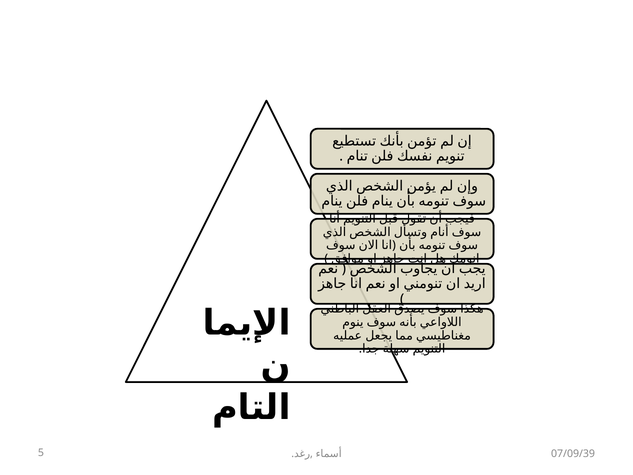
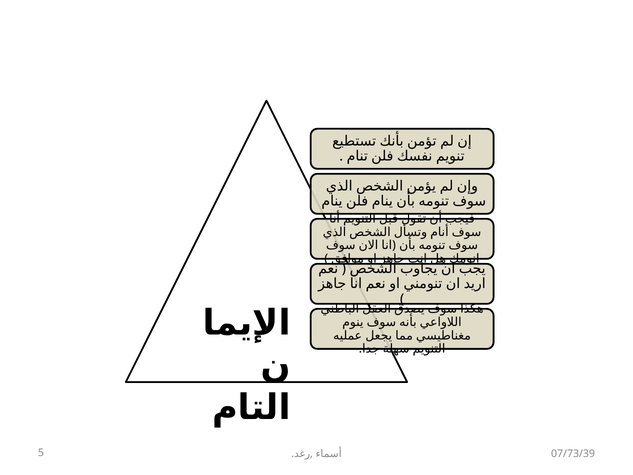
07/09/39: 07/09/39 -> 07/73/39 (573, 453)
